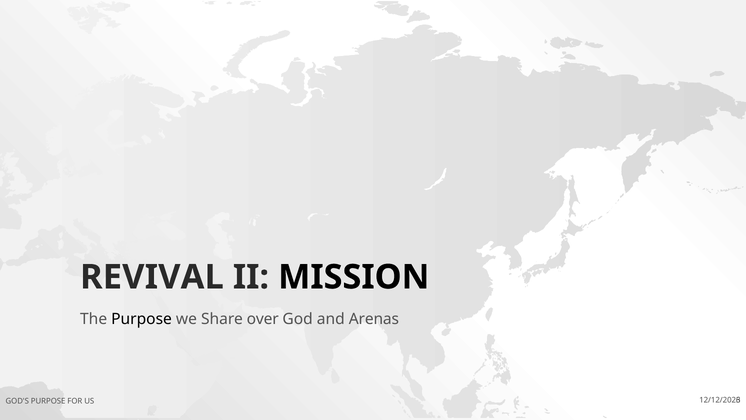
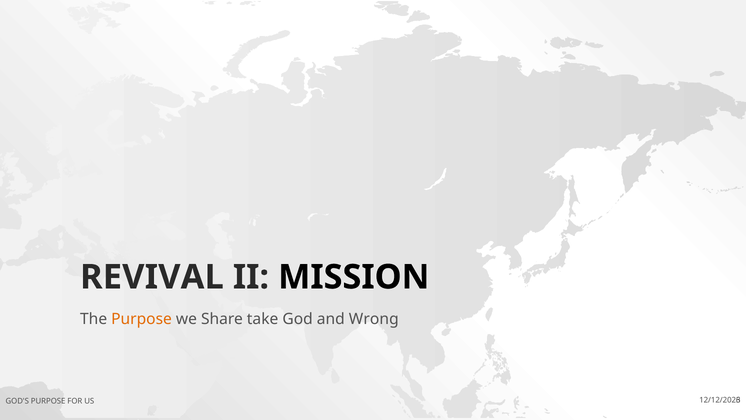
Purpose colour: black -> orange (142, 319)
over: over -> take (263, 319)
Arenas: Arenas -> Wrong (374, 319)
